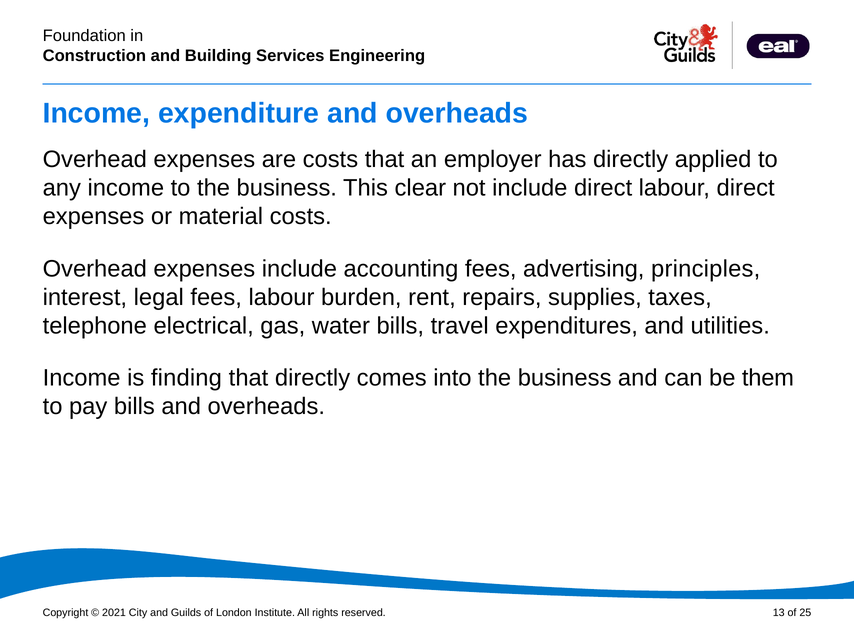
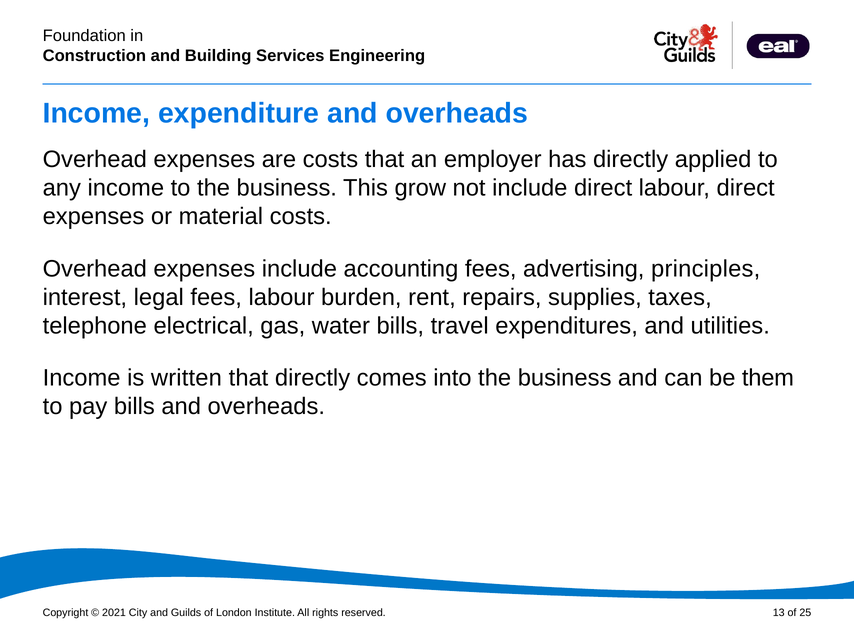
clear: clear -> grow (420, 188)
finding: finding -> written (186, 378)
